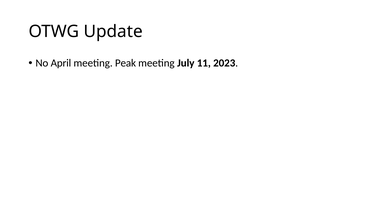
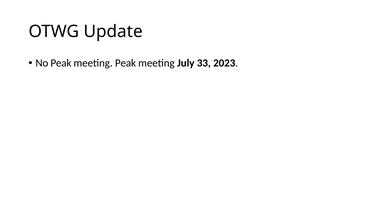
No April: April -> Peak (61, 63)
11: 11 -> 33 (204, 63)
